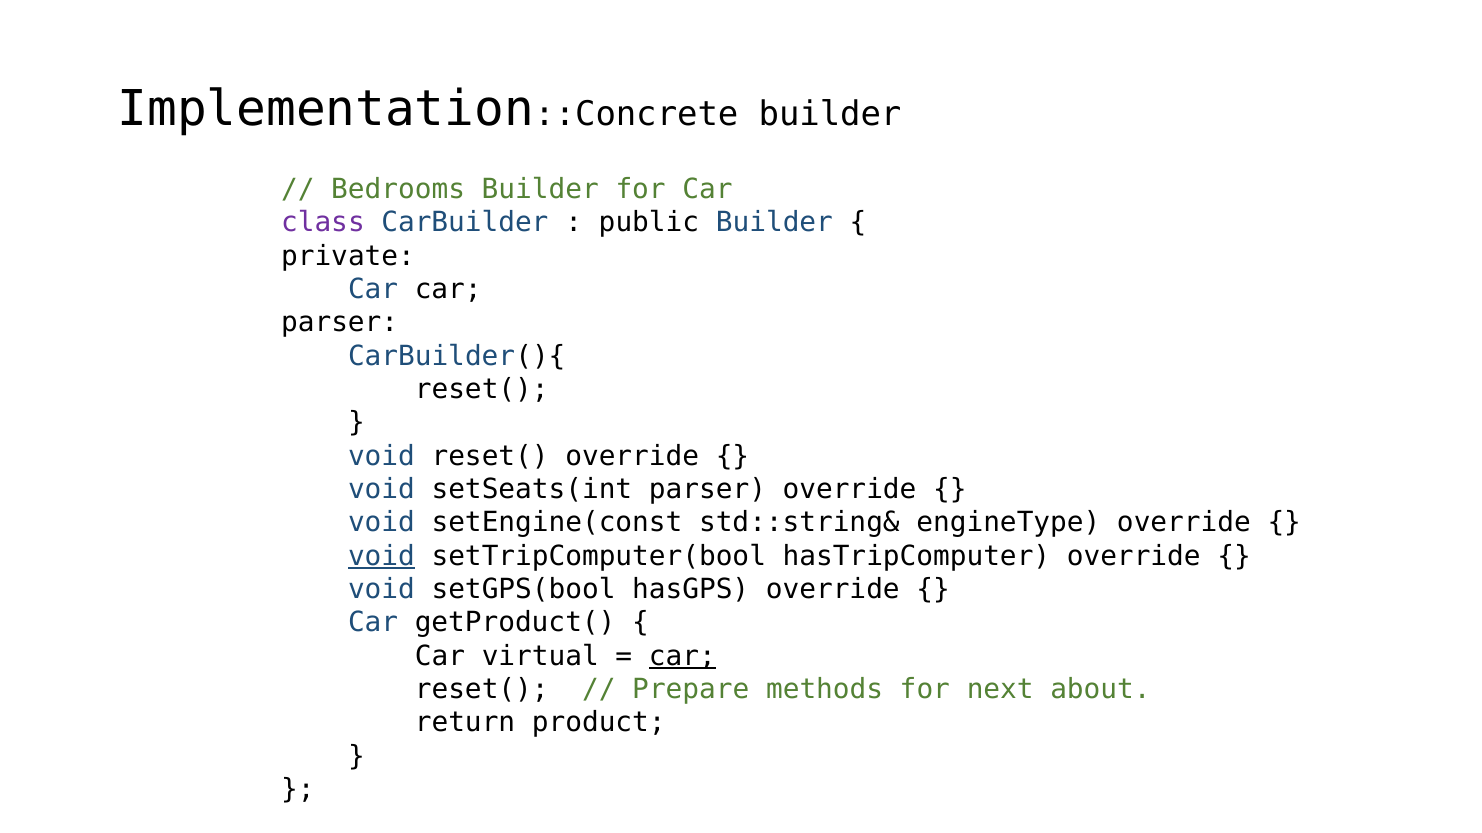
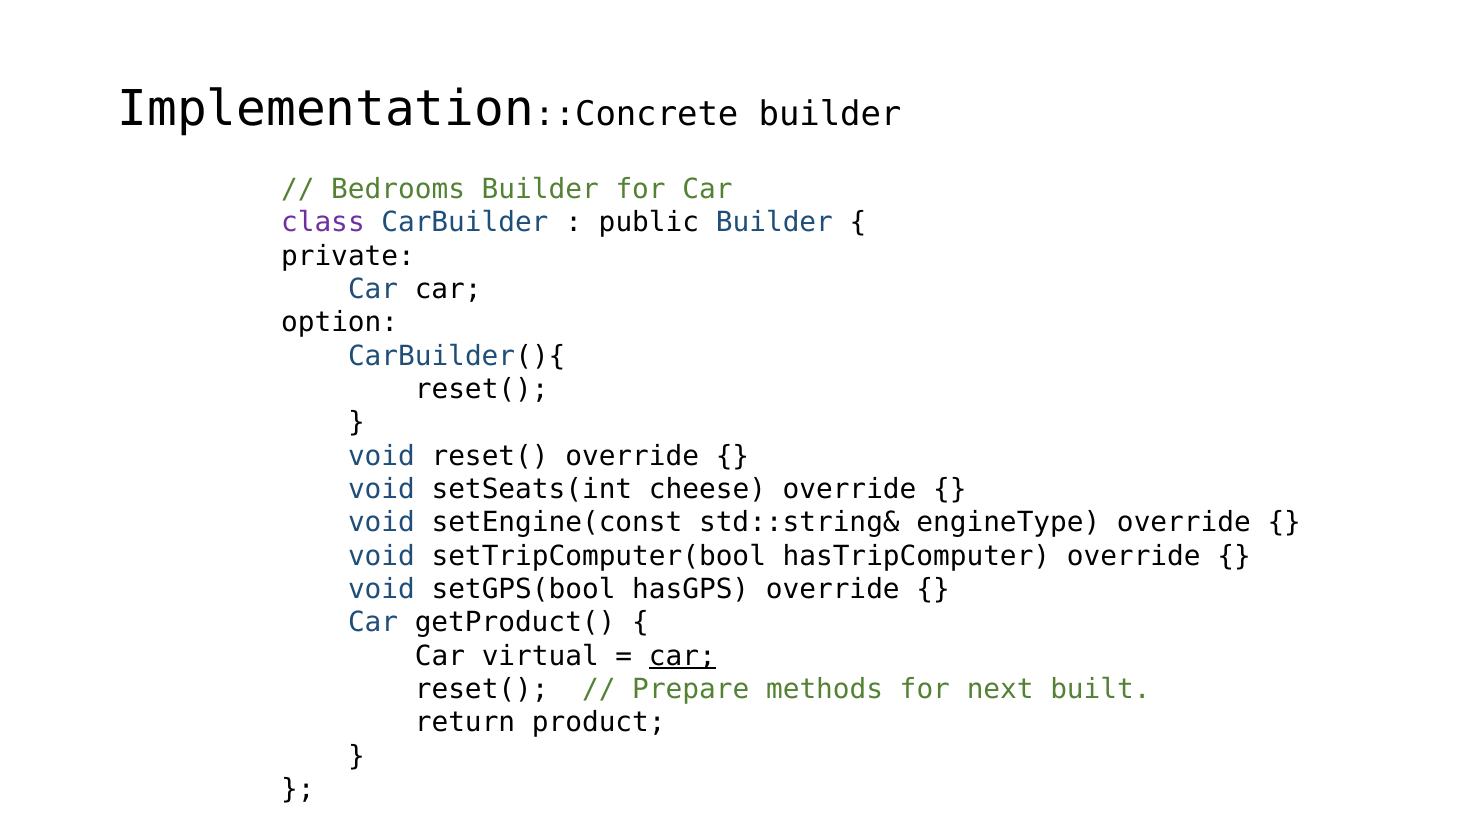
parser: parser -> option (340, 323)
setSeats(int parser: parser -> cheese (707, 490)
void underline: present -> none (381, 556)
about: about -> built (1100, 690)
